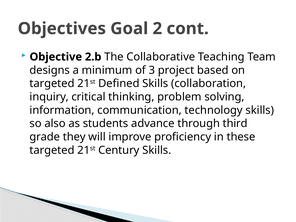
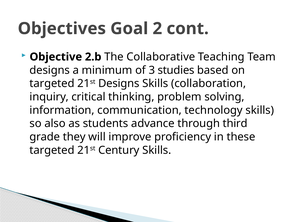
project: project -> studies (176, 70)
21st Defined: Defined -> Designs (119, 84)
